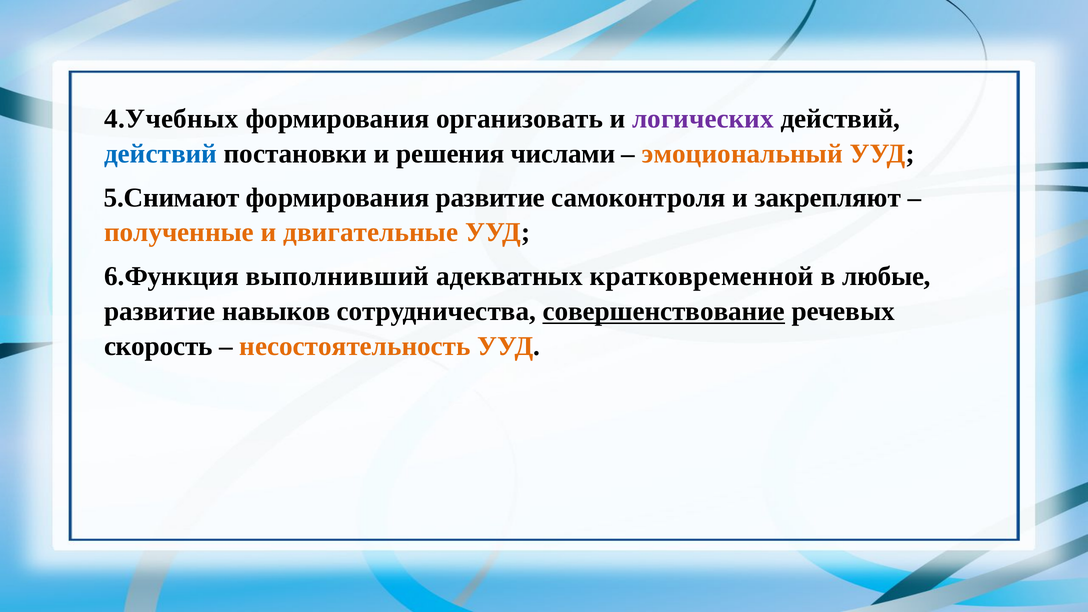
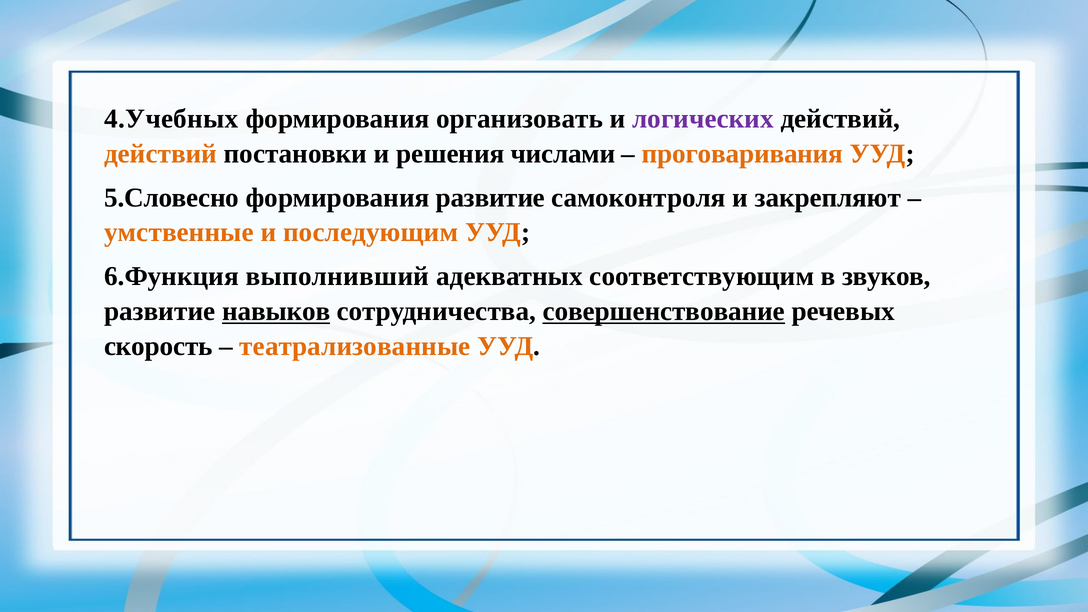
действий colour: blue -> orange (161, 154)
эмоциональный: эмоциональный -> проговаривания (743, 154)
5.Снимают: 5.Снимают -> 5.Словесно (172, 198)
полученные: полученные -> умственные (179, 233)
двигательные: двигательные -> последующим (371, 233)
кратковременной: кратковременной -> соответствующим (702, 276)
любые: любые -> звуков (886, 276)
навыков underline: none -> present (276, 311)
несостоятельность: несостоятельность -> театрализованные (355, 346)
